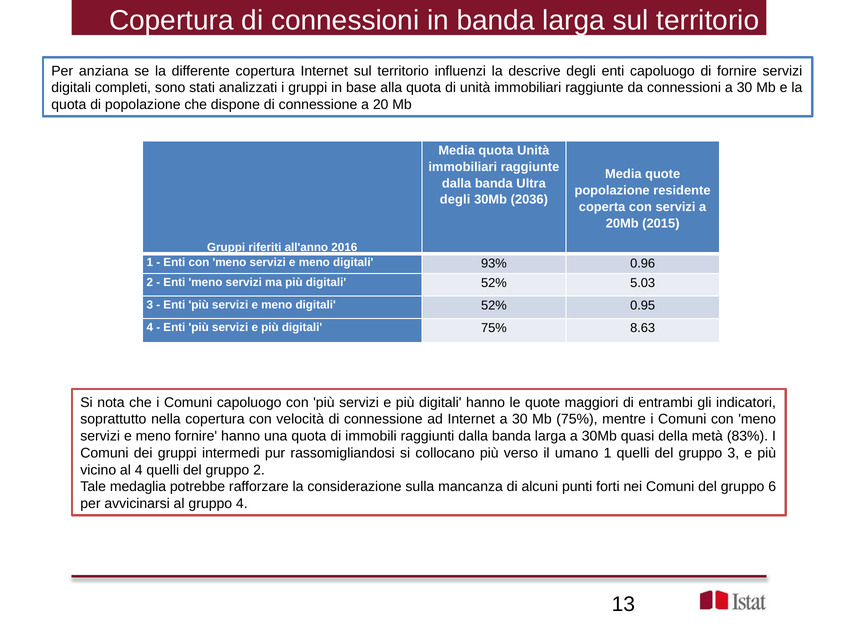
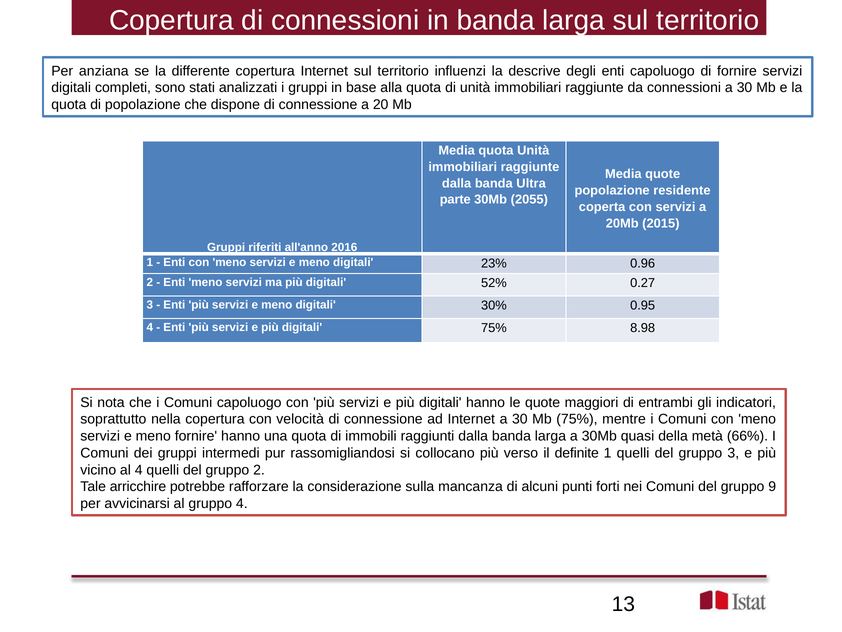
degli: degli -> parte (455, 200)
2036: 2036 -> 2055 (529, 200)
93%: 93% -> 23% (494, 263)
5.03: 5.03 -> 0.27 (643, 283)
meno digitali 52%: 52% -> 30% (494, 305)
8.63: 8.63 -> 8.98 (643, 328)
83%: 83% -> 66% (747, 436)
umano: umano -> definite (577, 453)
medaglia: medaglia -> arricchire (138, 486)
6: 6 -> 9 (772, 486)
